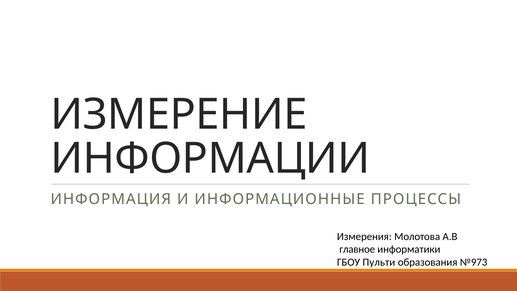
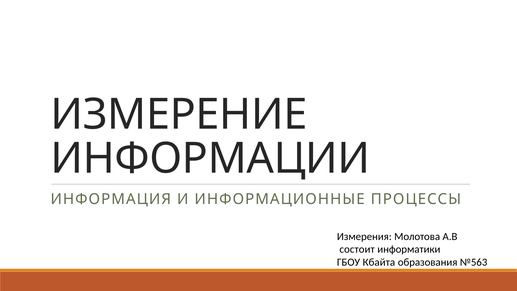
главное: главное -> состоит (357, 249)
Пульти: Пульти -> Кбайта (379, 262)
№973: №973 -> №563 (474, 262)
